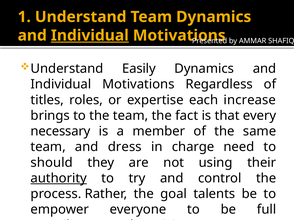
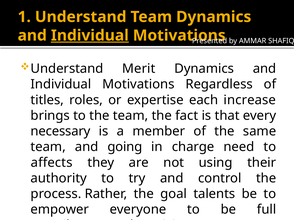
Easily: Easily -> Merit (139, 69)
dress: dress -> going (125, 147)
should: should -> affects (52, 163)
authority underline: present -> none (59, 179)
